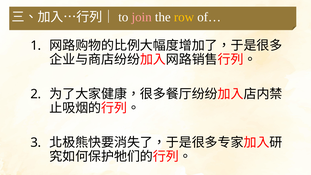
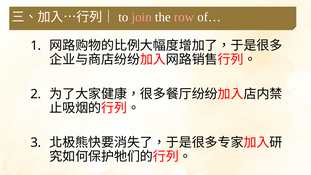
row colour: yellow -> pink (184, 17)
